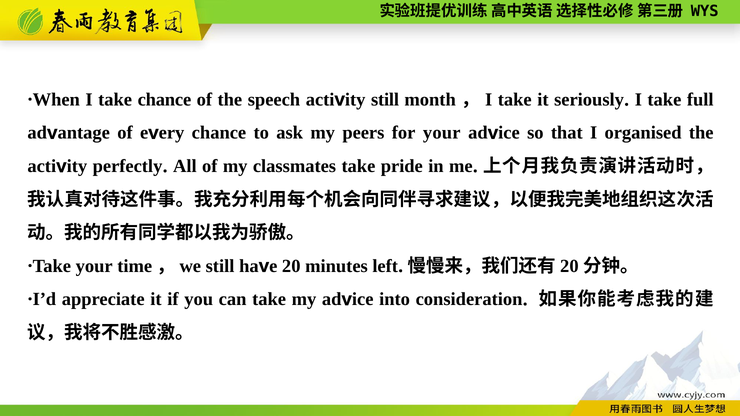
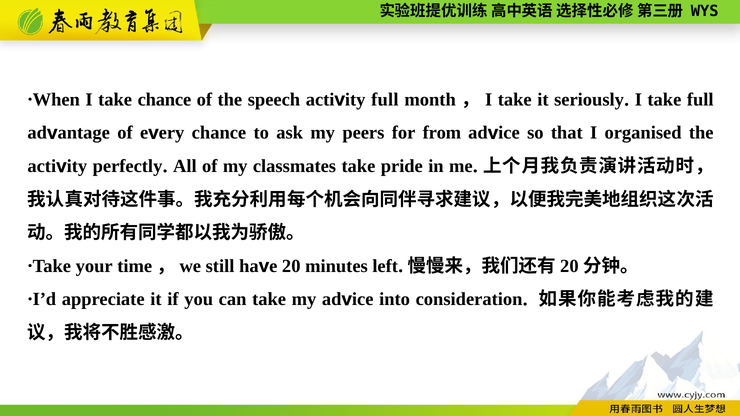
still: still -> full (385, 100)
for your: your -> from (442, 133)
